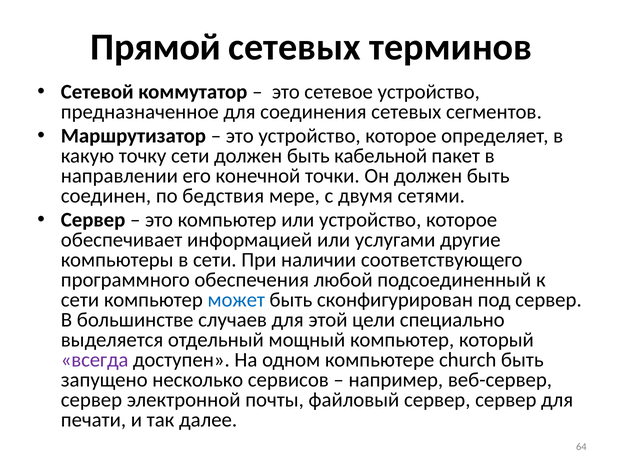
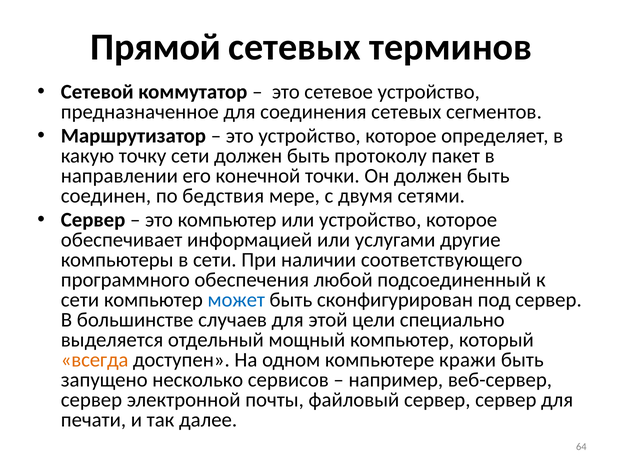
кабельной: кабельной -> протоколу (381, 156)
всегда colour: purple -> orange (95, 360)
church: church -> кражи (468, 360)
